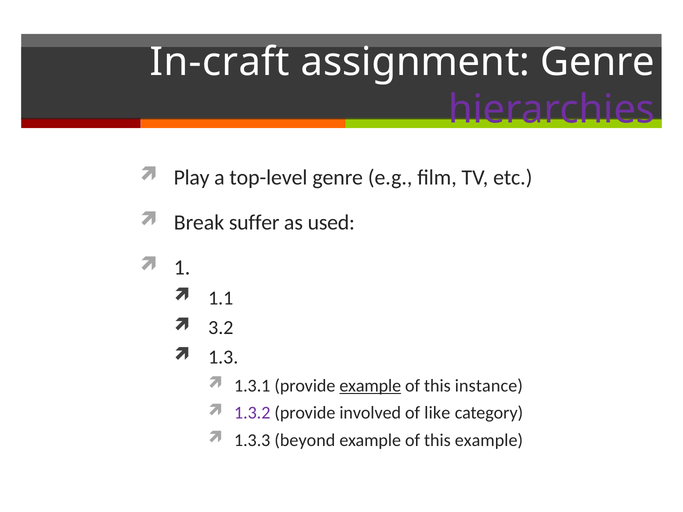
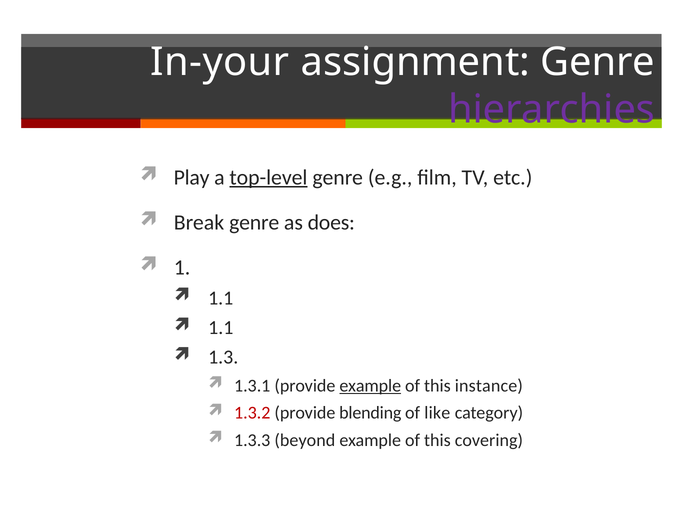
In-craft: In-craft -> In-your (220, 62)
top-level underline: none -> present (268, 177)
Break suffer: suffer -> genre (254, 223)
used: used -> does (331, 223)
3.2: 3.2 -> 1.1 (221, 328)
1.3.2 colour: purple -> red (252, 413)
involved: involved -> blending (370, 413)
this example: example -> covering (489, 440)
